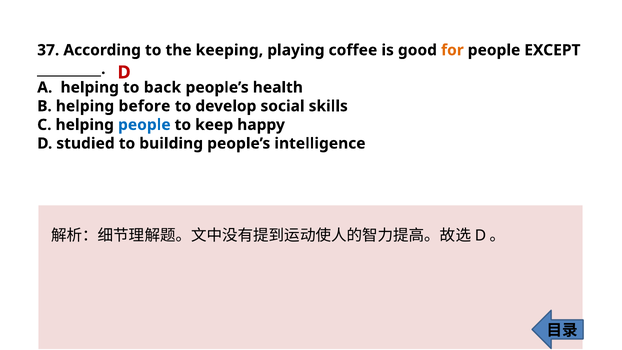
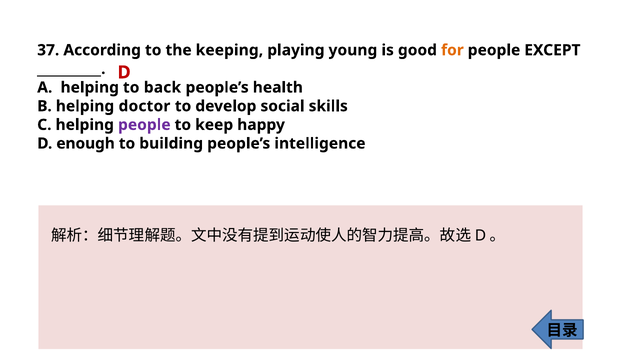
coffee: coffee -> young (353, 50)
before: before -> doctor (144, 106)
people colour: blue -> purple (144, 125)
studied: studied -> enough (86, 143)
